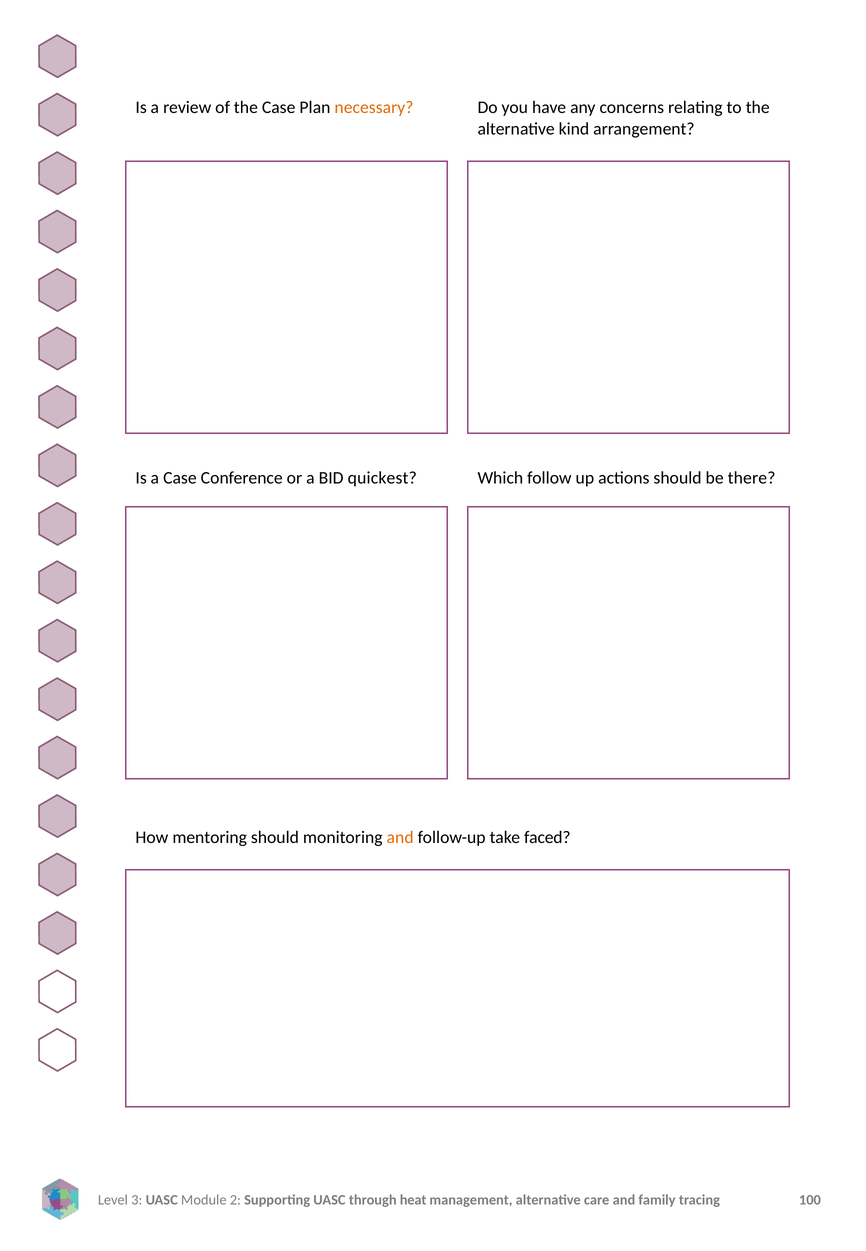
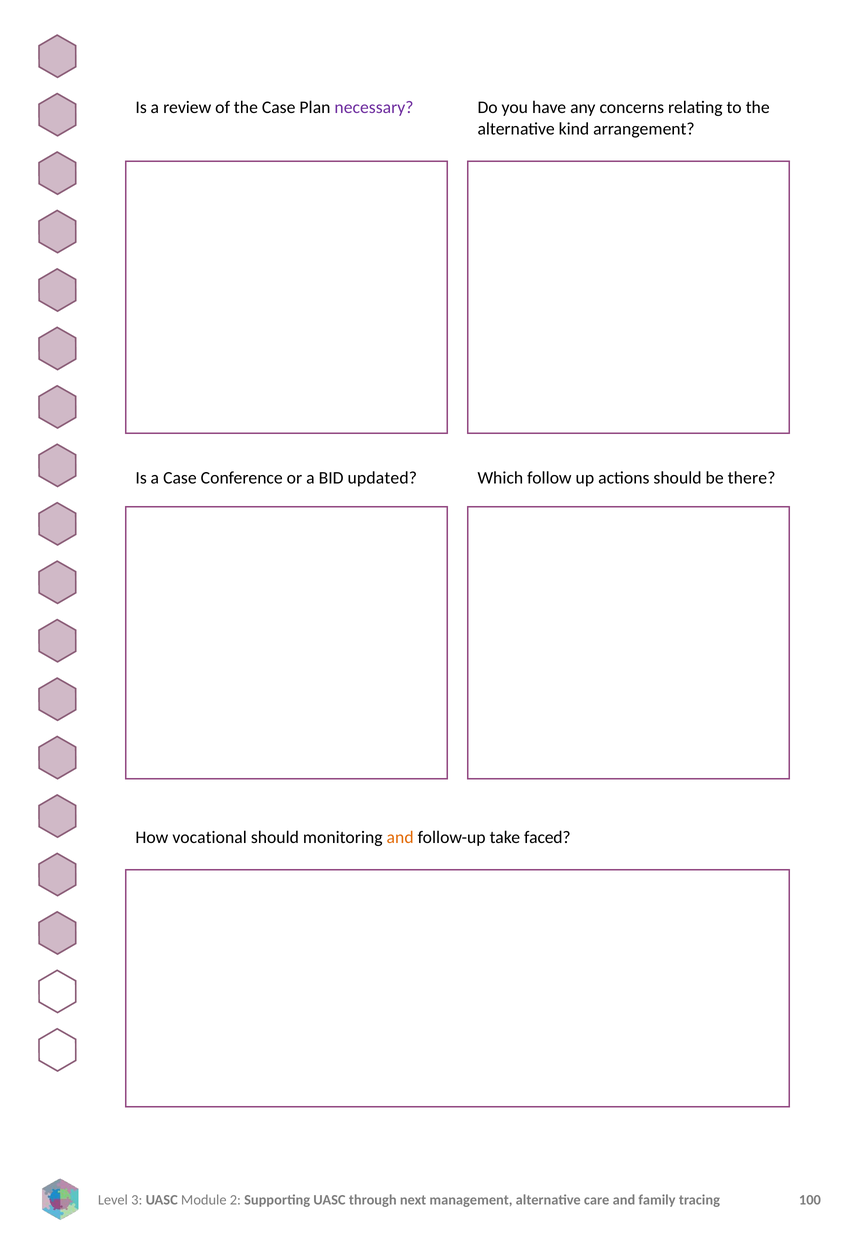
necessary colour: orange -> purple (374, 108)
quickest: quickest -> updated (382, 478)
mentoring: mentoring -> vocational (210, 837)
heat: heat -> next (413, 1200)
